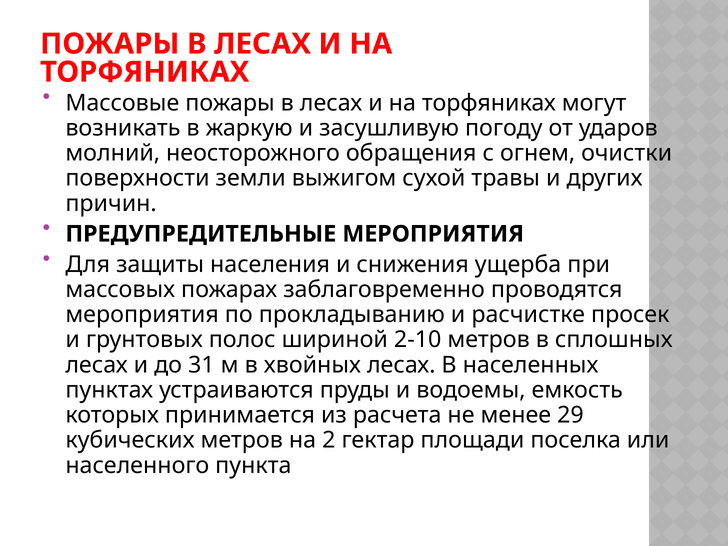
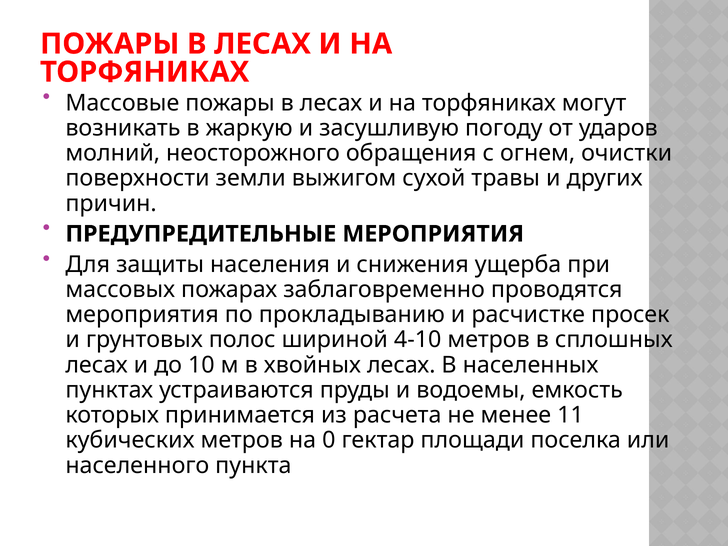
2-10: 2-10 -> 4-10 (418, 340)
31: 31 -> 10 (201, 365)
29: 29 -> 11 (570, 415)
2: 2 -> 0 (329, 440)
